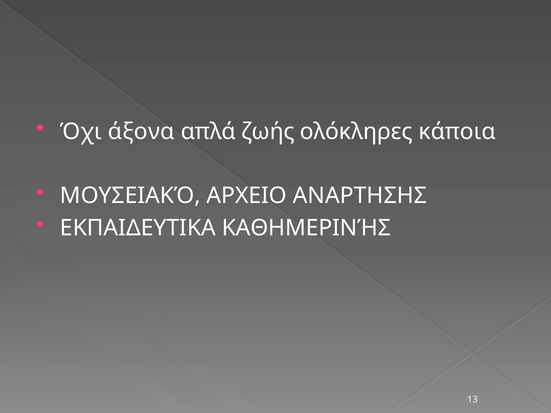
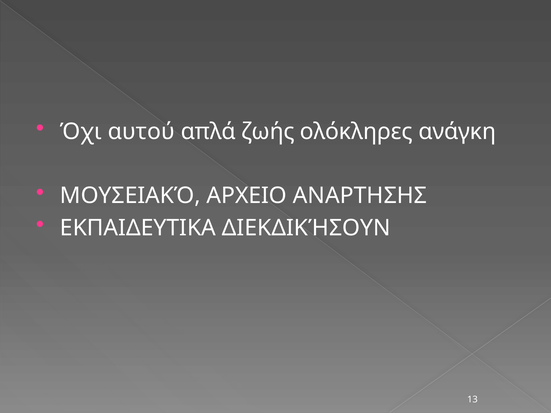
άξονα: άξονα -> αυτού (141, 132)
κάποια: κάποια -> ανάγκη (457, 132)
ΚΑΘΗΜΕΡΙΝΉΣ: ΚΑΘΗΜΕΡΙΝΉΣ -> ΔΙΕΚΔΙΚΉΣΟΥΝ (306, 228)
